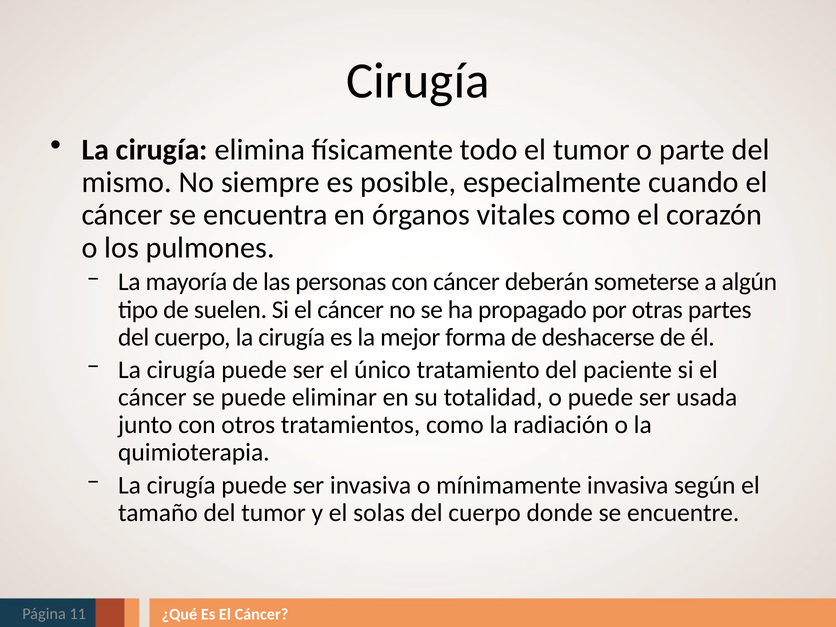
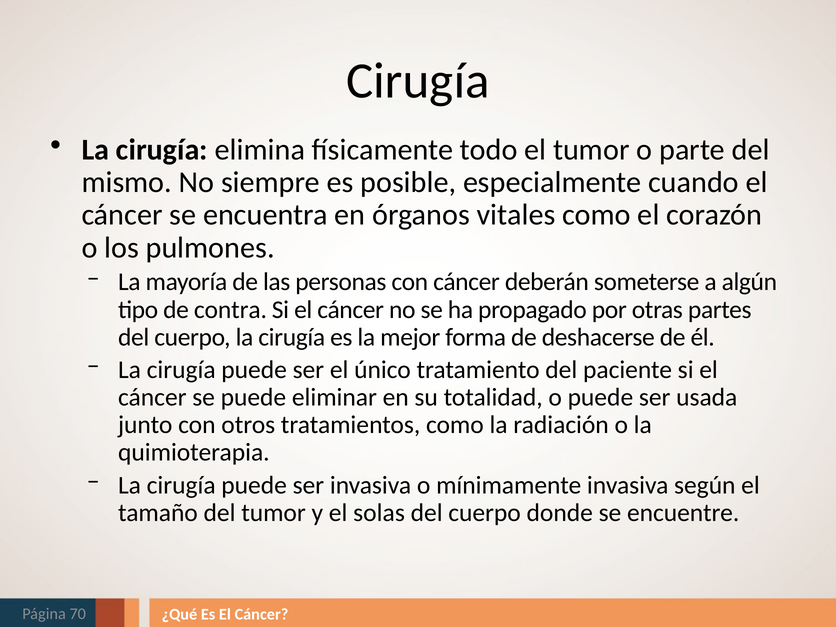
suelen: suelen -> contra (230, 310)
11: 11 -> 70 (78, 614)
